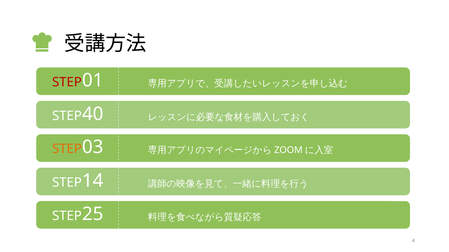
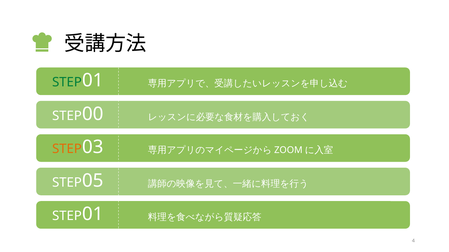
STEP colour: red -> green (67, 82)
40: 40 -> 00 (93, 114)
14: 14 -> 05 (93, 181)
25: 25 -> 01 (93, 214)
